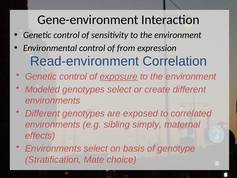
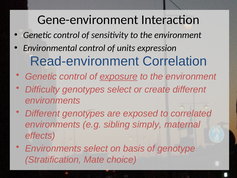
from: from -> units (126, 48)
Modeled: Modeled -> Difficulty (42, 89)
